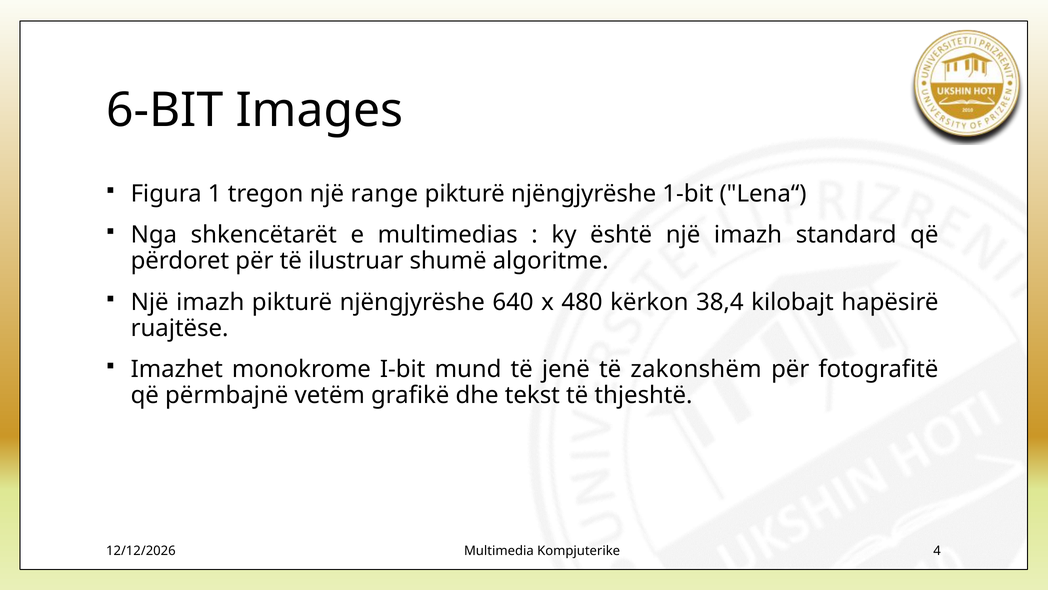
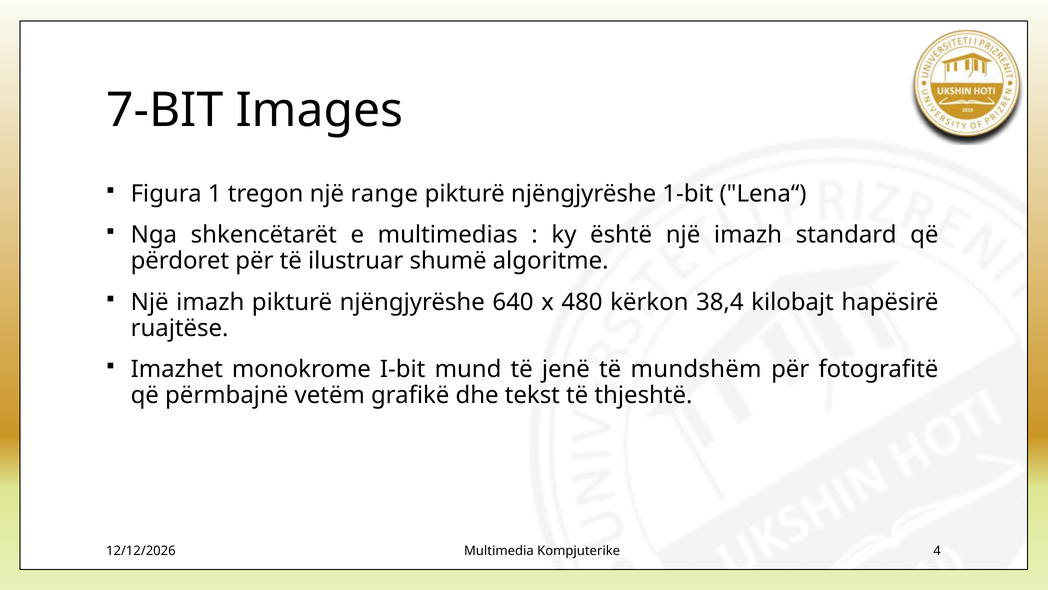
6-BIT: 6-BIT -> 7-BIT (165, 110)
zakonshëm: zakonshëm -> mundshëm (696, 369)
